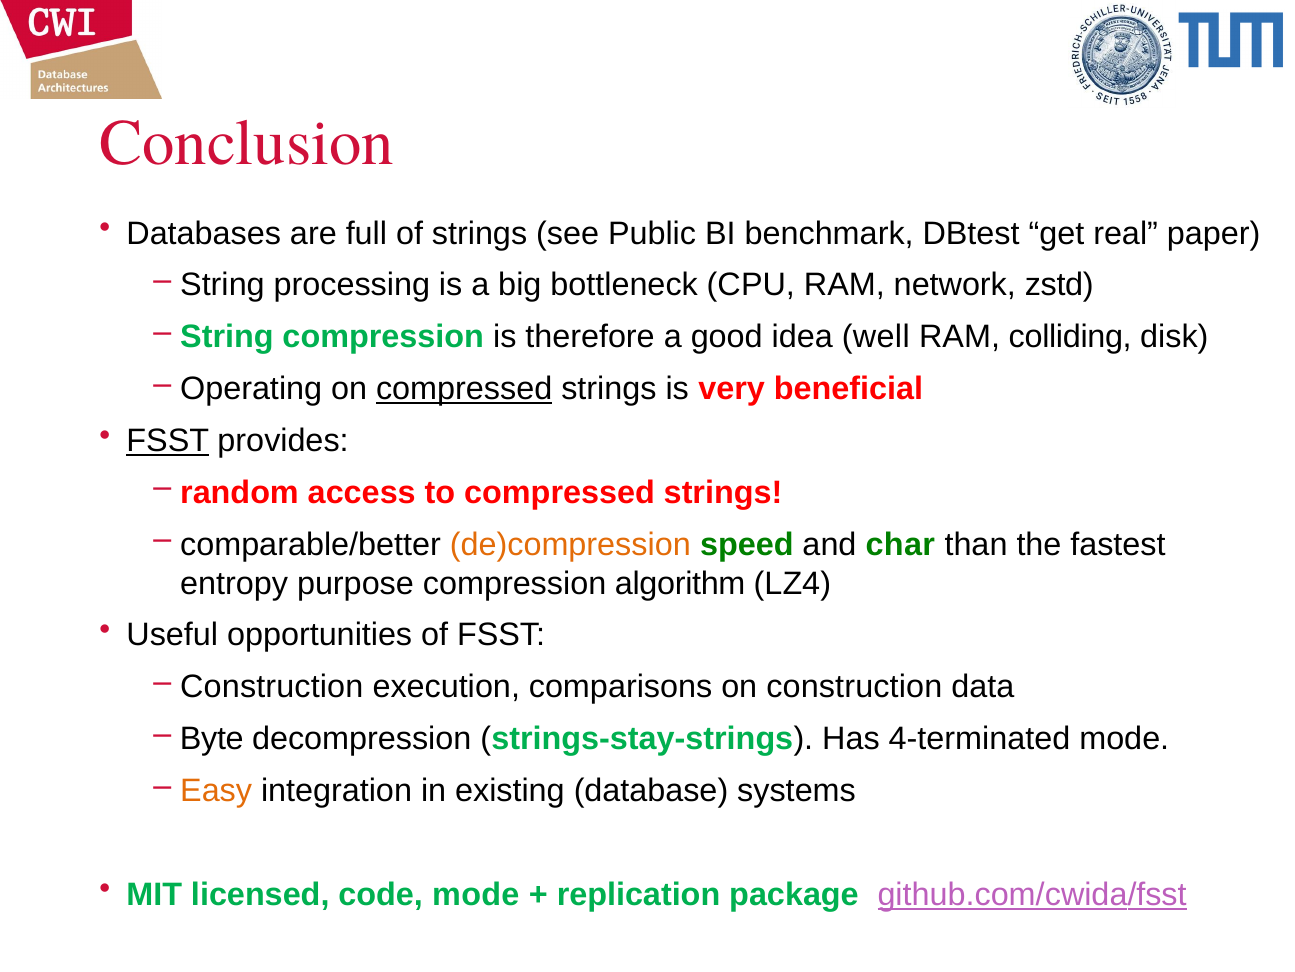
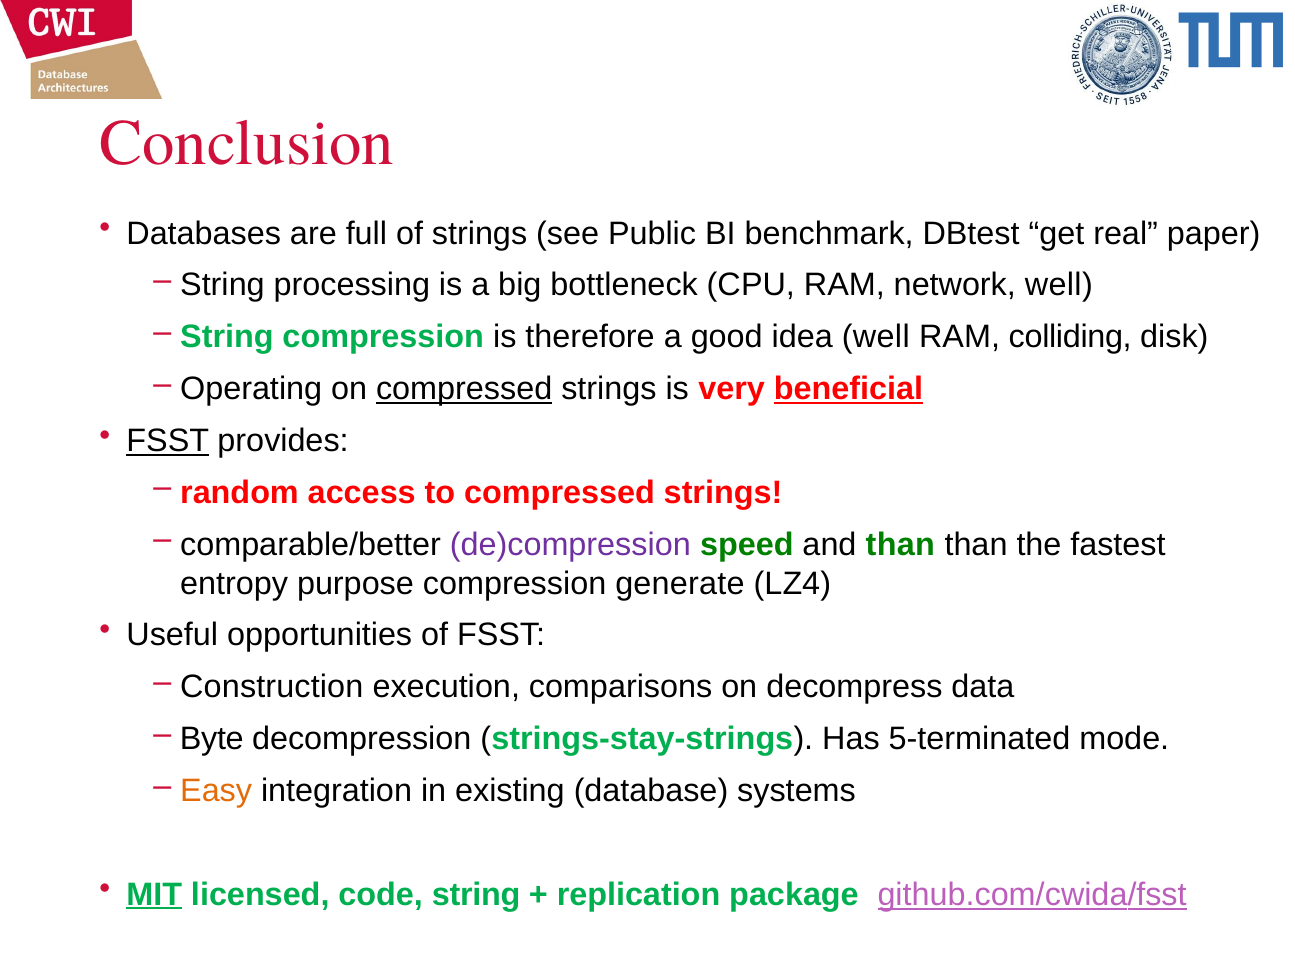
network zstd: zstd -> well (1059, 285)
beneficial underline: none -> present (848, 389)
de)compression colour: orange -> purple (570, 544)
and char: char -> than (900, 544)
algorithm: algorithm -> generate (680, 583)
on construction: construction -> decompress (854, 686)
4-terminated: 4-terminated -> 5-terminated (980, 738)
MIT underline: none -> present (154, 894)
code mode: mode -> string (476, 894)
